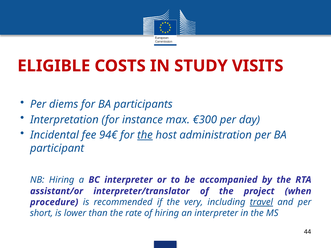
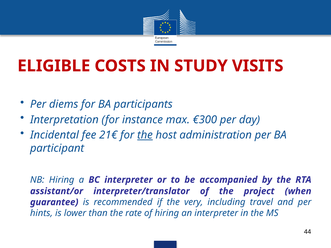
94€: 94€ -> 21€ (108, 135)
procedure: procedure -> guarantee (54, 202)
travel underline: present -> none (261, 202)
short: short -> hints (41, 213)
